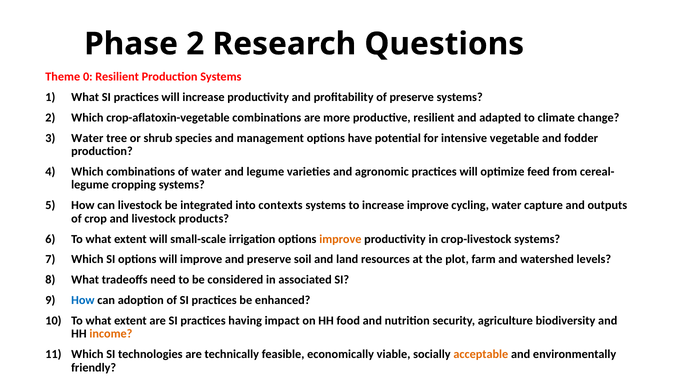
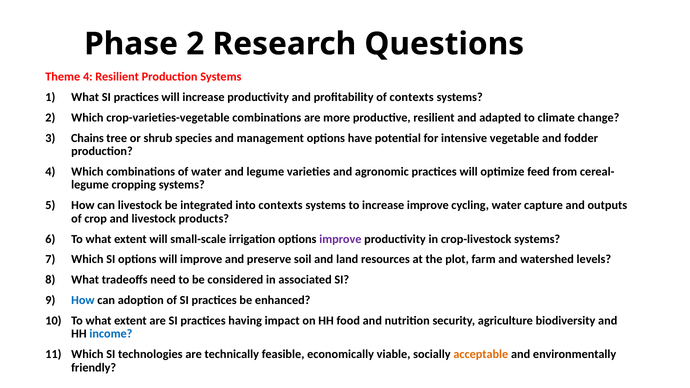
Theme 0: 0 -> 4 (88, 77)
of preserve: preserve -> contexts (412, 97)
crop-aflatoxin-vegetable: crop-aflatoxin-vegetable -> crop-varieties-vegetable (168, 118)
Water: Water -> Chains (87, 138)
improve colour: orange -> purple (340, 239)
income colour: orange -> blue (111, 334)
